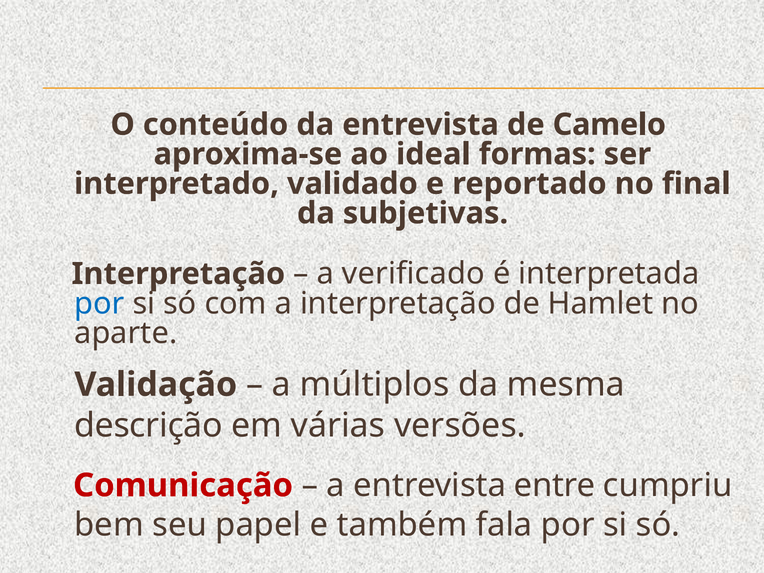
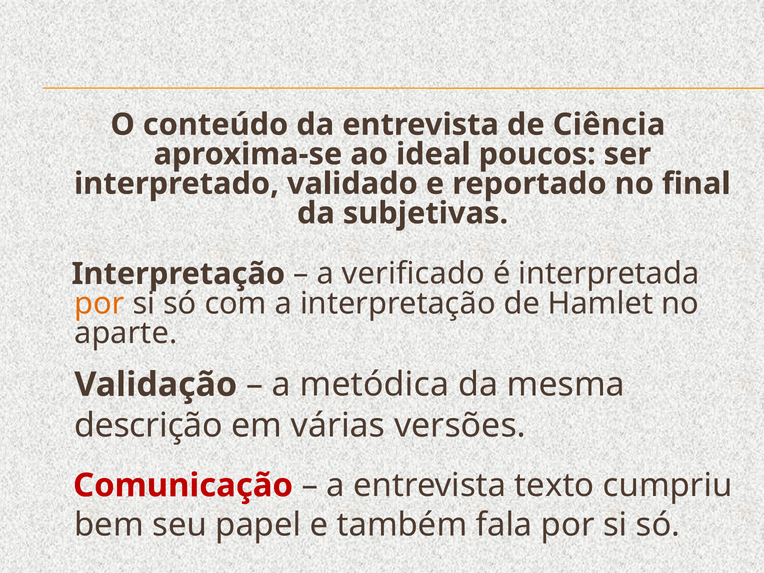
Camelo: Camelo -> Ciência (609, 125)
formas: formas -> poucos (537, 154)
por colour: blue -> orange (99, 303)
múltiplos: múltiplos -> metódica (375, 385)
entre: entre -> texto (554, 485)
